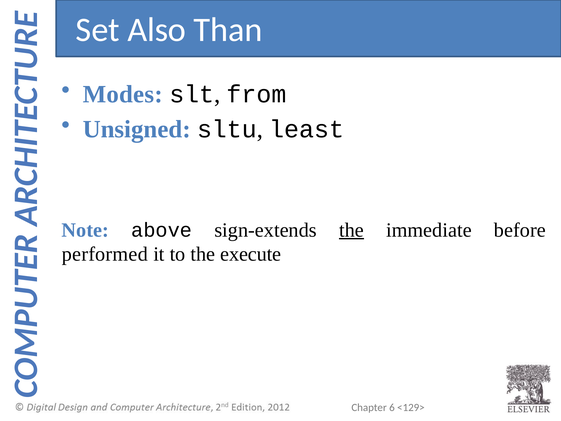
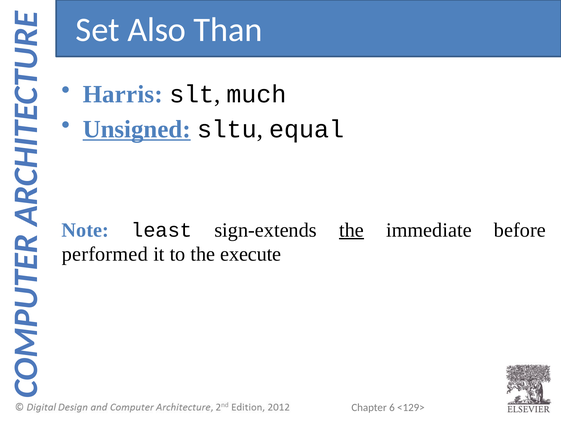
Modes: Modes -> Harris (123, 94)
from: from -> much (257, 94)
Unsigned underline: none -> present (137, 129)
least: least -> equal (307, 129)
above: above -> least (162, 230)
